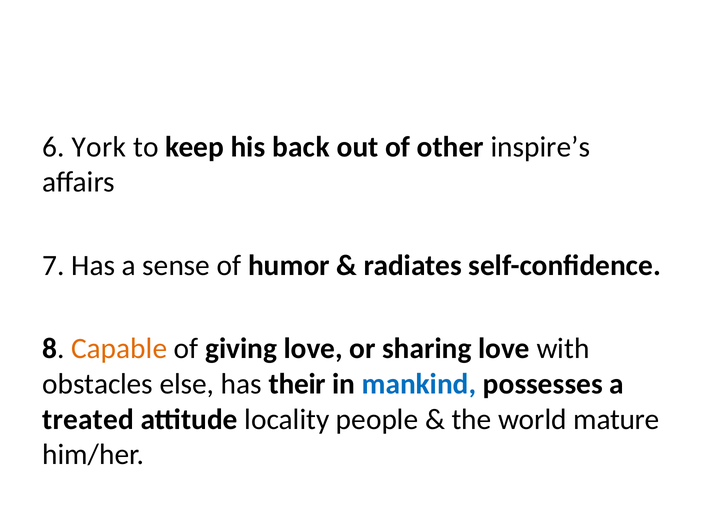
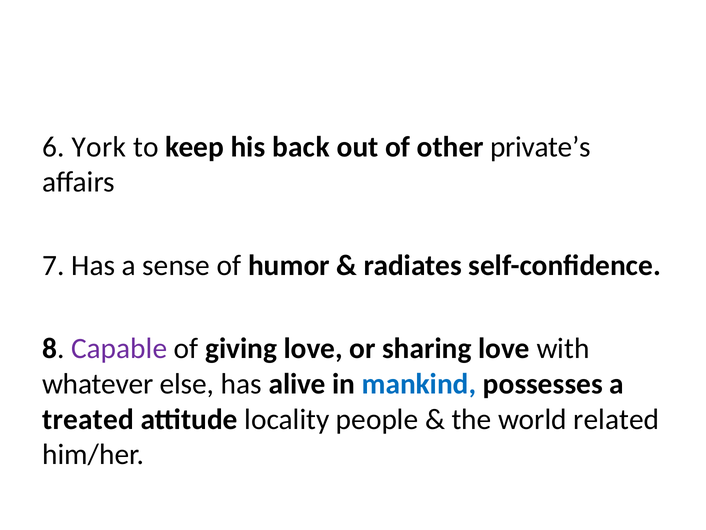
inspire’s: inspire’s -> private’s (541, 147)
Capable colour: orange -> purple (119, 348)
obstacles: obstacles -> whatever (98, 384)
their: their -> alive (297, 384)
mature: mature -> related (616, 419)
